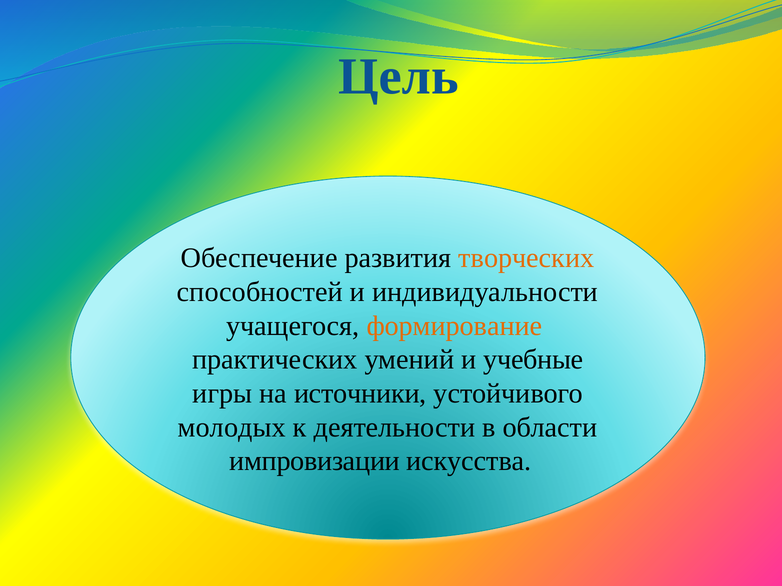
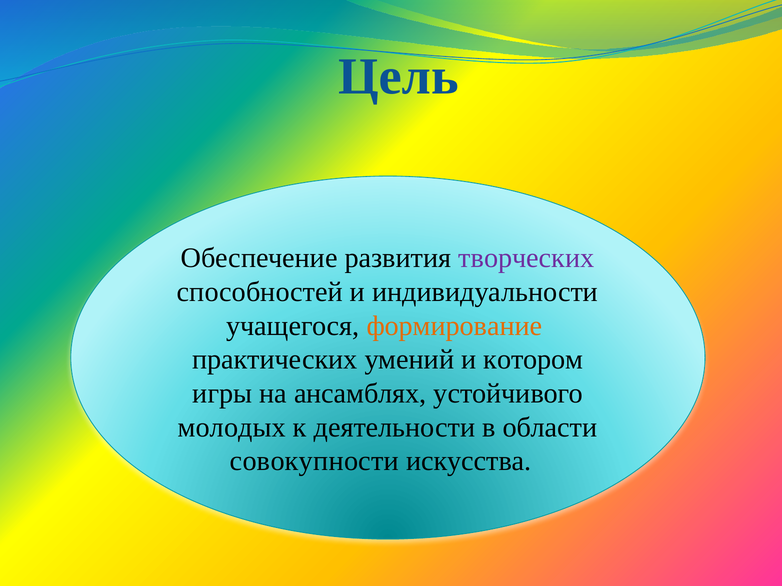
творческих colour: orange -> purple (526, 258)
учебные: учебные -> котором (533, 360)
источники: источники -> ансамблях (360, 394)
импровизации: импровизации -> совокупности (314, 461)
